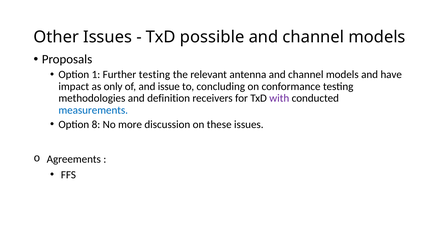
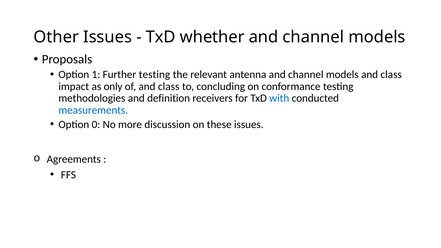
possible: possible -> whether (212, 37)
models and have: have -> class (391, 75)
of and issue: issue -> class (169, 86)
with colour: purple -> blue (279, 98)
8: 8 -> 0 (96, 124)
